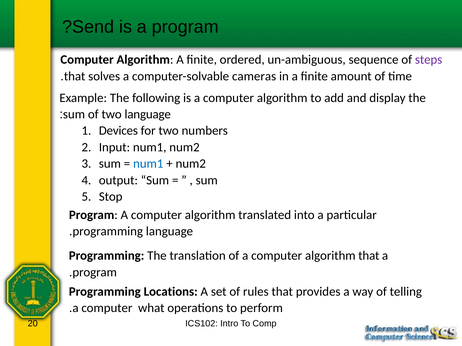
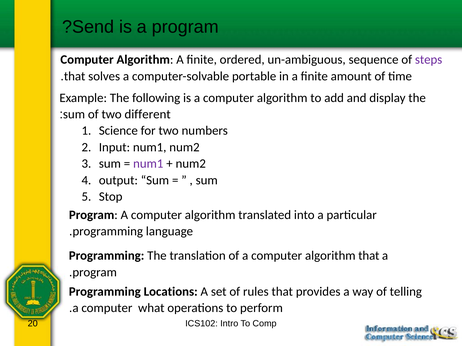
cameras: cameras -> portable (254, 76)
two language: language -> different (148, 115)
Devices: Devices -> Science (118, 131)
num1 colour: blue -> purple (148, 164)
